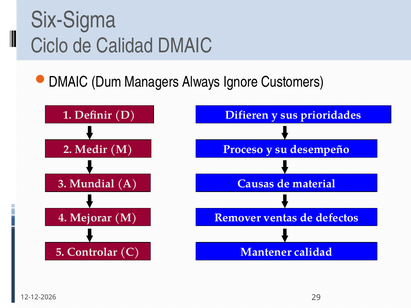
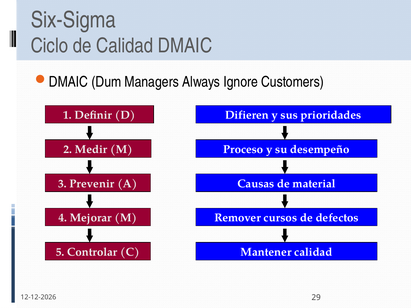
Mundial: Mundial -> Prevenir (92, 184)
ventas: ventas -> cursos (280, 218)
